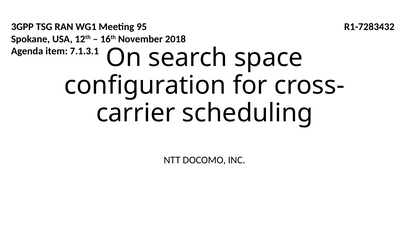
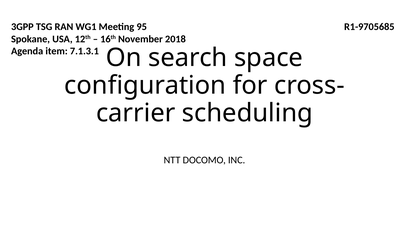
R1-7283432: R1-7283432 -> R1-9705685 (369, 27)
